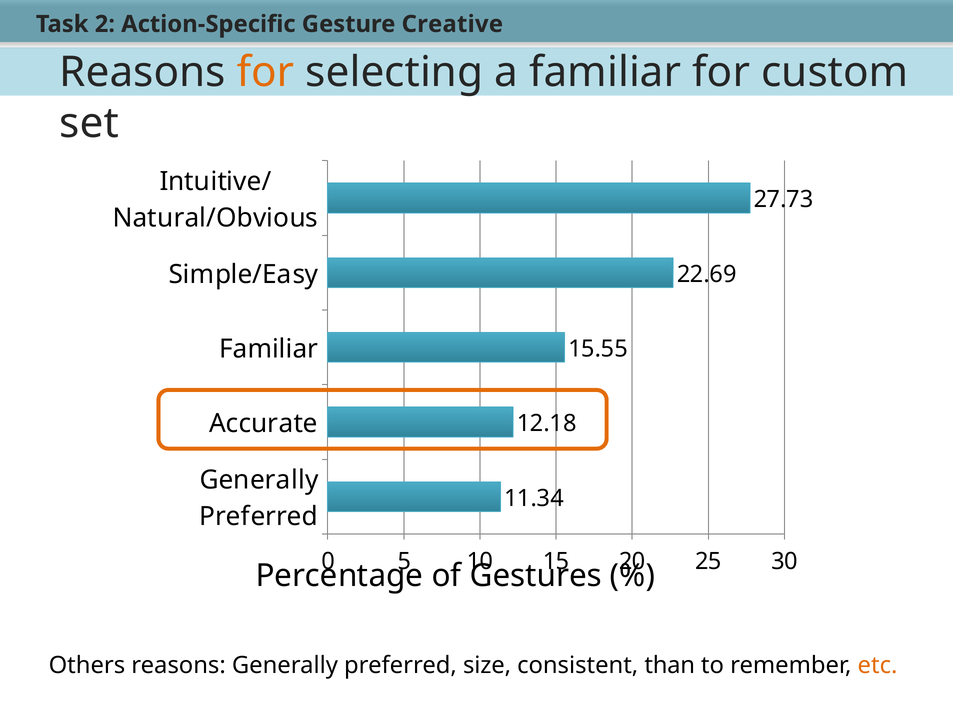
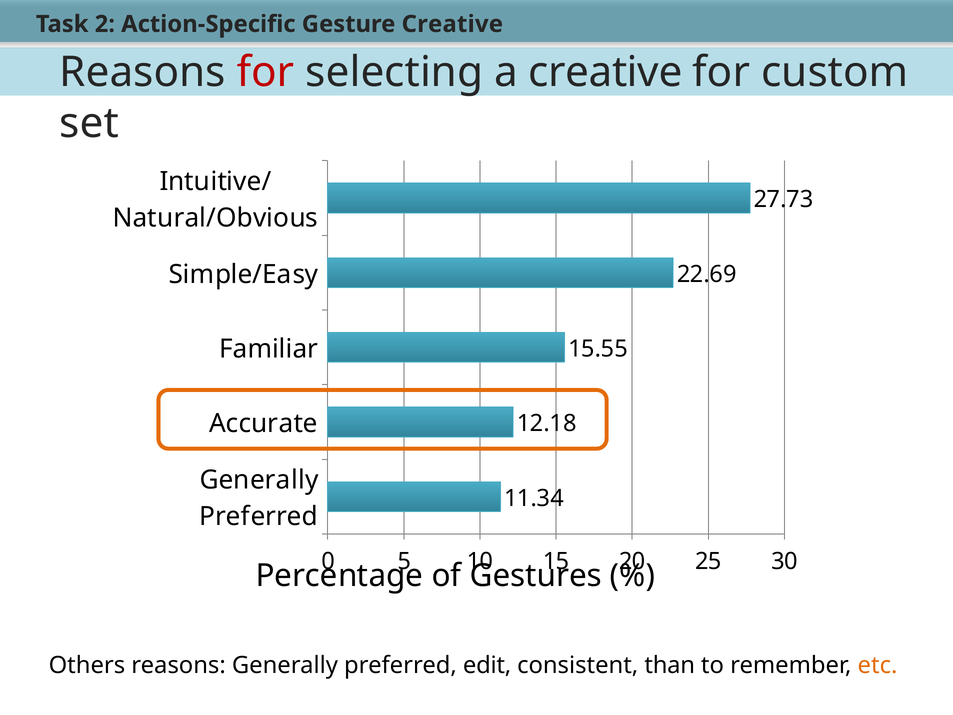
for colour: orange -> red (266, 72)
a familiar: familiar -> creative (605, 72)
size: size -> edit (487, 665)
